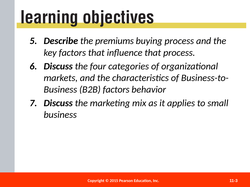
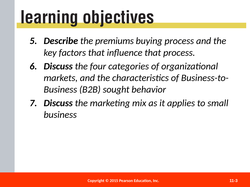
B2B factors: factors -> sought (116, 90)
